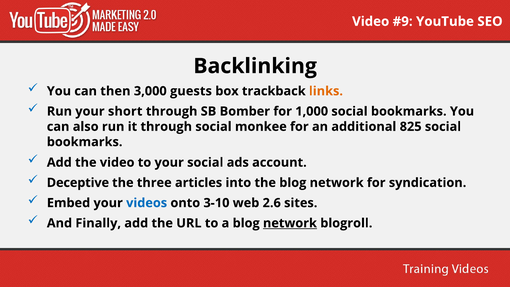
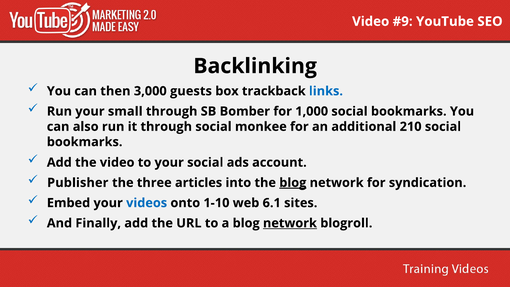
links colour: orange -> blue (326, 91)
short: short -> small (125, 111)
825: 825 -> 210 (411, 127)
Deceptive: Deceptive -> Publisher (78, 183)
blog underline: none -> present (293, 183)
3-10: 3-10 -> 1-10 (216, 203)
2.6: 2.6 -> 6.1 (272, 203)
